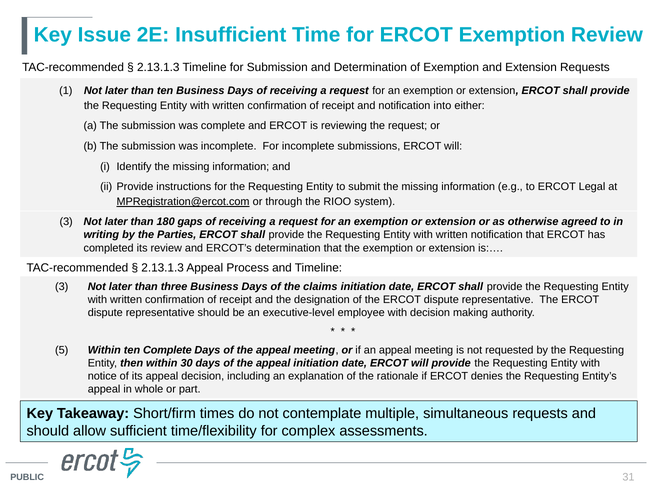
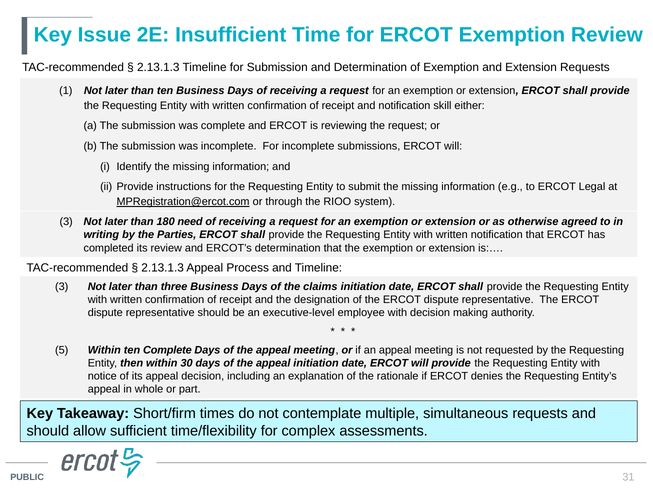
into: into -> skill (442, 105)
gaps: gaps -> need (190, 222)
